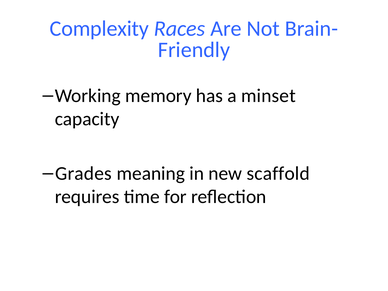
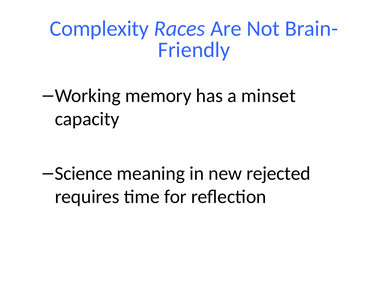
Grades: Grades -> Science (84, 173)
scaffold: scaffold -> rejected (278, 173)
